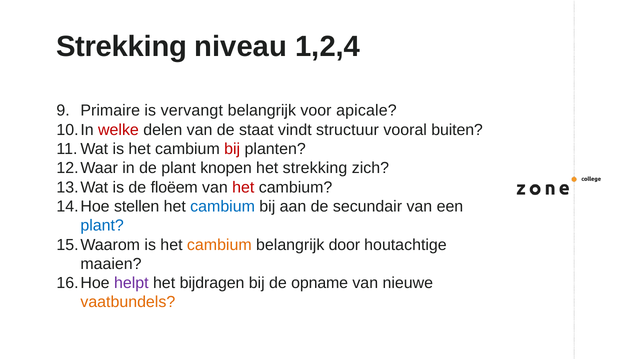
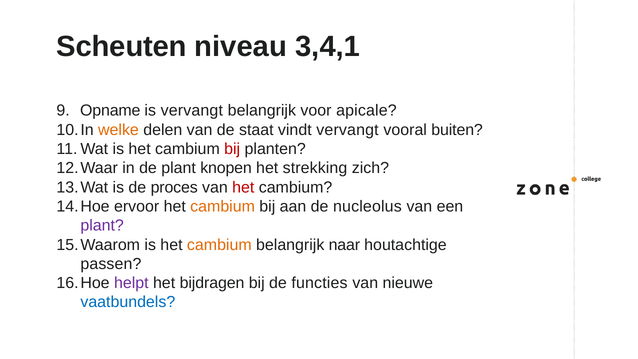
Strekking: Strekking -> Scheuten (122, 47)
1,2,4: 1,2,4 -> 3,4,1 (328, 47)
Primaire: Primaire -> Opname (110, 111)
welke colour: red -> orange (118, 130)
vindt structuur: structuur -> vervangt (347, 130)
floëem: floëem -> proces (174, 187)
stellen: stellen -> ervoor (137, 206)
cambium colour: blue -> orange (223, 206)
secundair: secundair -> nucleolus (367, 206)
plant colour: blue -> purple (102, 226)
door: door -> naar (344, 245)
maaien: maaien -> passen (111, 264)
opname: opname -> functies (320, 283)
vaatbundels colour: orange -> blue (128, 302)
